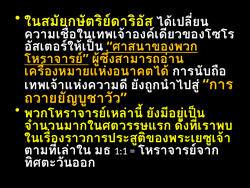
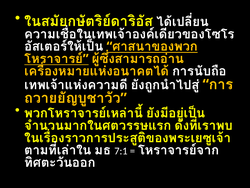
1:1: 1:1 -> 7:1 (121, 151)
